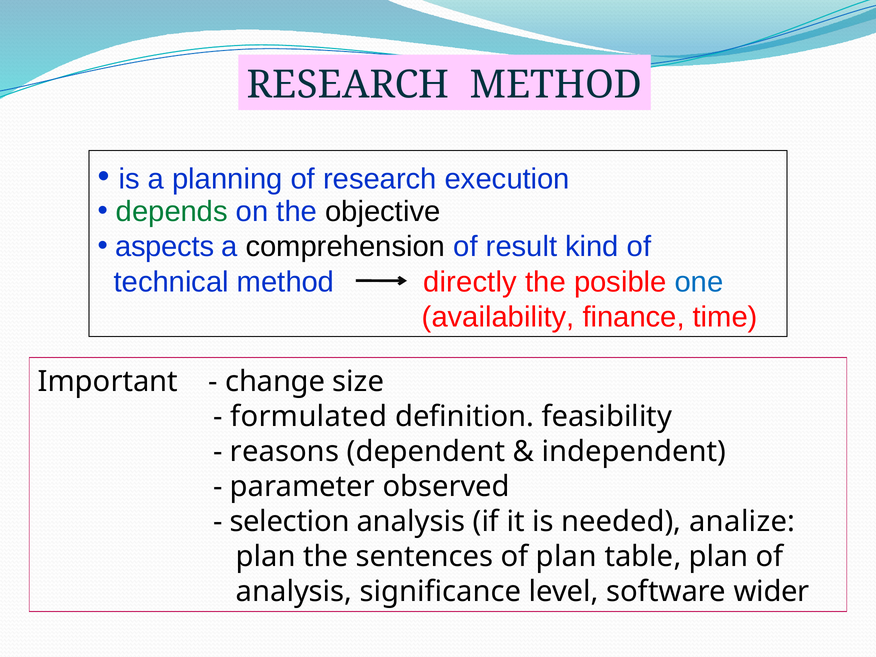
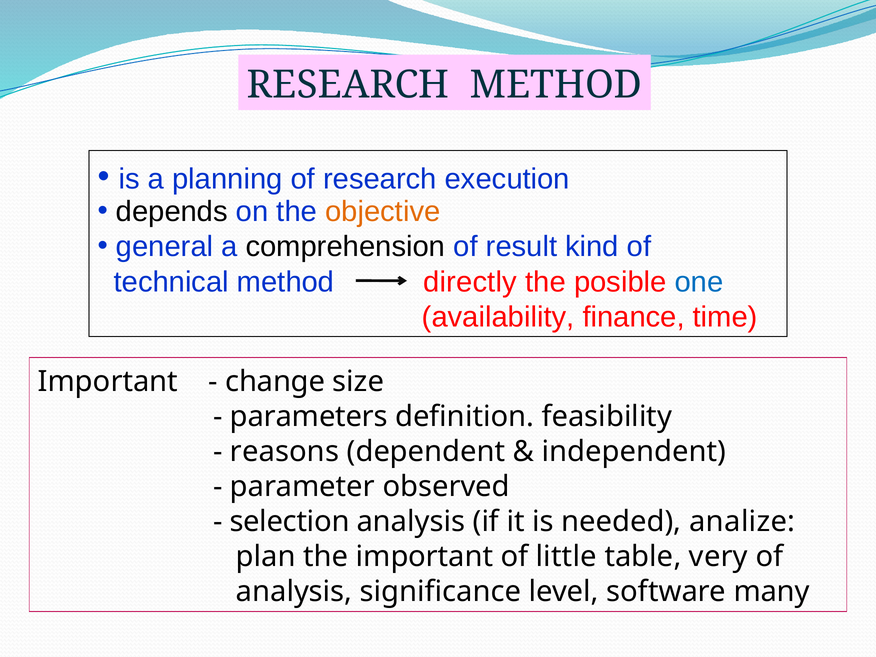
depends colour: green -> black (172, 211)
objective colour: black -> orange (383, 211)
aspects: aspects -> general (165, 247)
formulated: formulated -> parameters (309, 417)
the sentences: sentences -> important (424, 557)
of plan: plan -> little (566, 557)
table plan: plan -> very (718, 557)
wider: wider -> many (772, 592)
